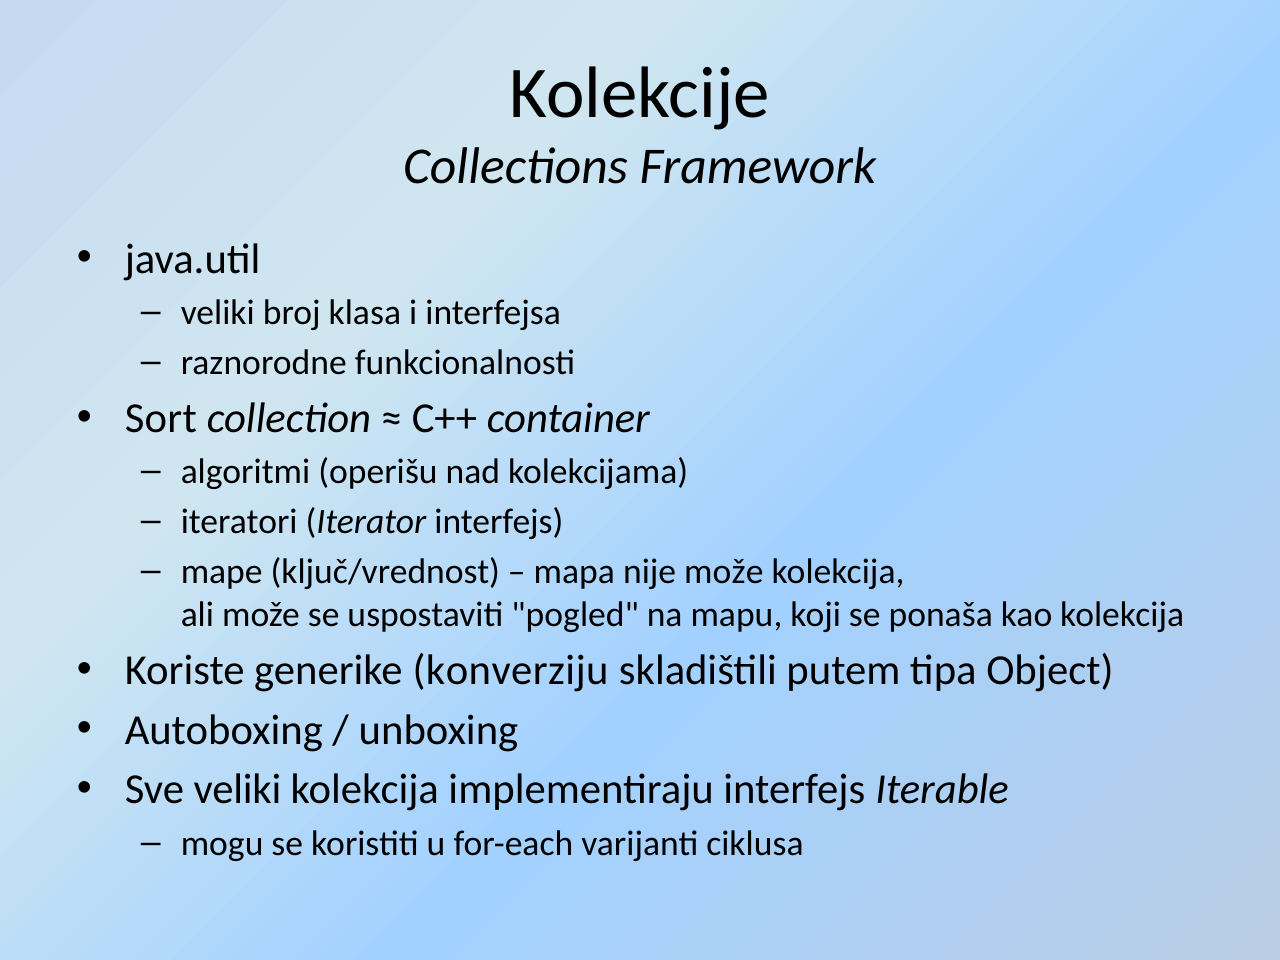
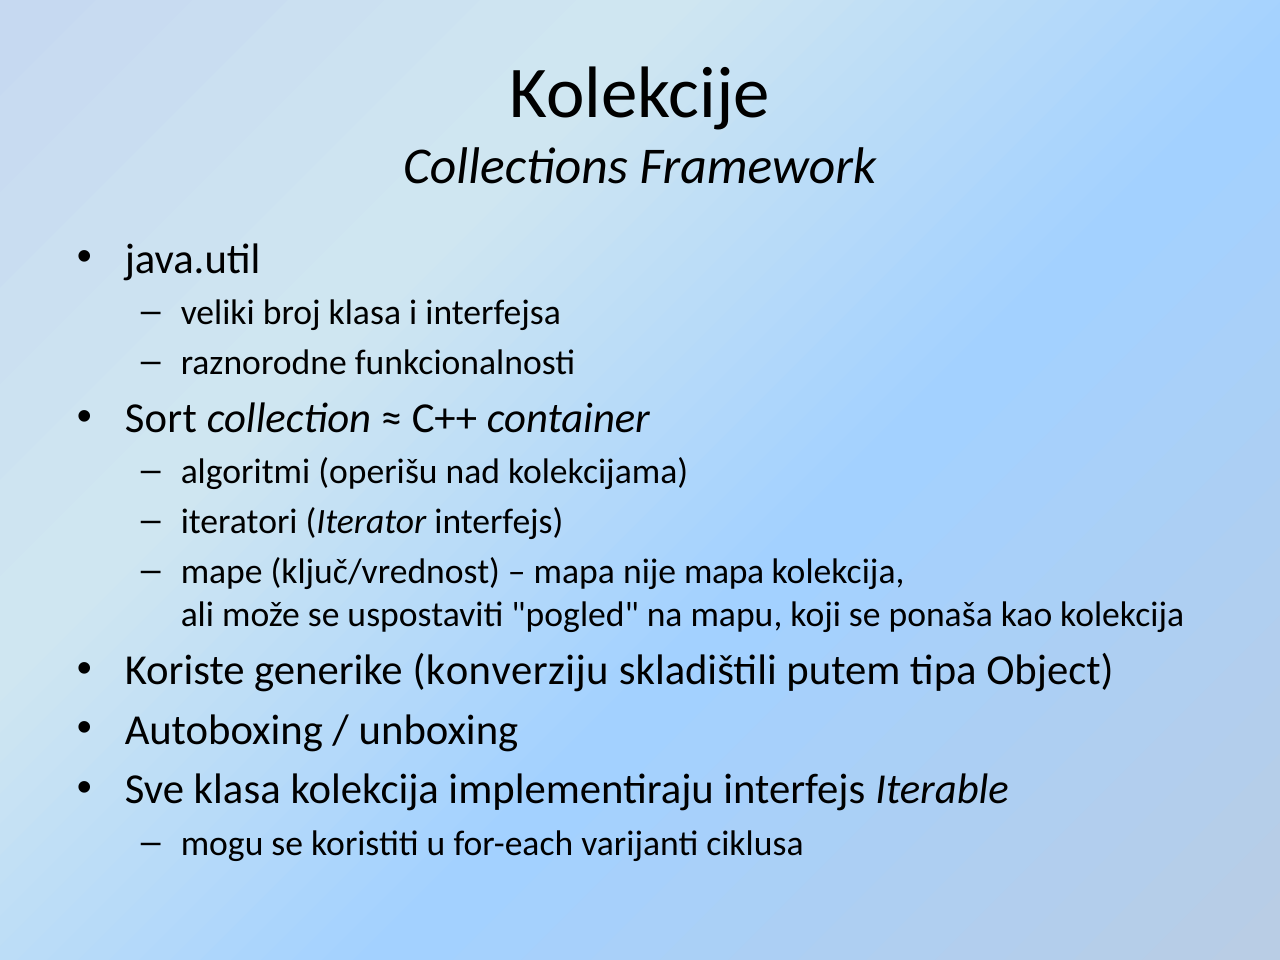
nije može: može -> mapa (724, 572)
Sve veliki: veliki -> klasa (237, 790)
